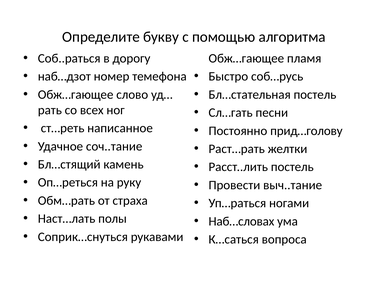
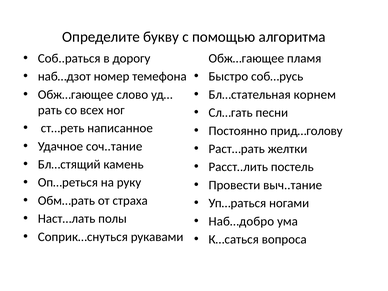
Бл…стательная постель: постель -> корнем (315, 95)
Наб…словах: Наб…словах -> Наб…добро (241, 221)
